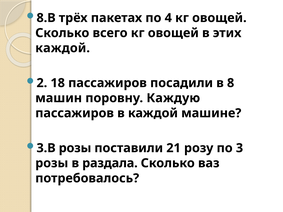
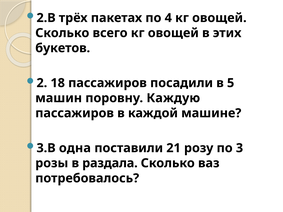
8.В: 8.В -> 2.В (46, 18)
каждой: каждой -> букетов (63, 48)
8: 8 -> 5 (231, 83)
3.В розы: розы -> одна (75, 148)
